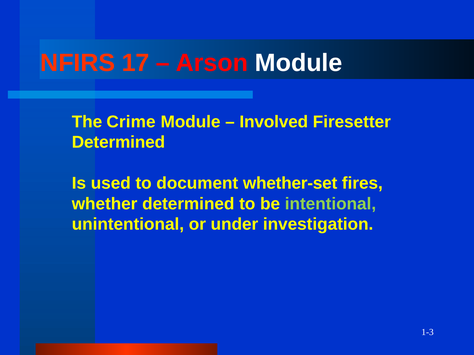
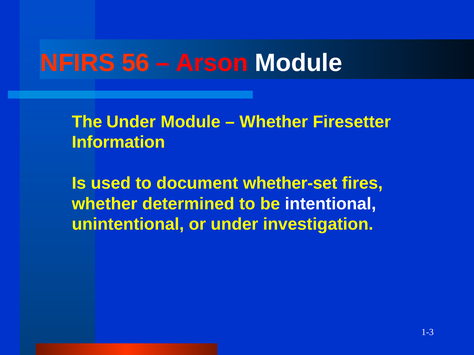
17: 17 -> 56 (136, 63)
The Crime: Crime -> Under (131, 122)
Involved: Involved -> Whether (274, 122)
Determined: Determined -> Information (118, 143)
intentional colour: light green -> white (330, 204)
